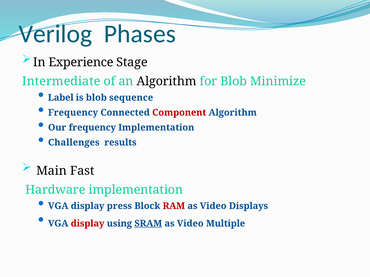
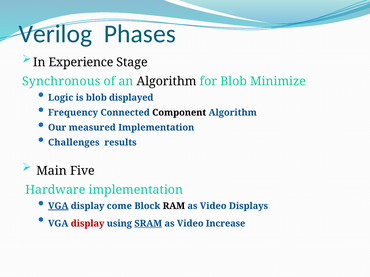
Intermediate: Intermediate -> Synchronous (61, 82)
Label: Label -> Logic (61, 98)
sequence: sequence -> displayed (131, 98)
Component colour: red -> black (179, 113)
Our frequency: frequency -> measured (92, 128)
Fast: Fast -> Five (82, 171)
VGA underline: none -> present (58, 206)
press: press -> come (119, 206)
RAM colour: red -> black (174, 206)
Multiple: Multiple -> Increase (226, 224)
